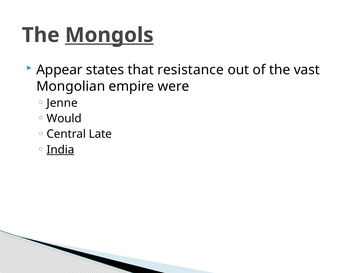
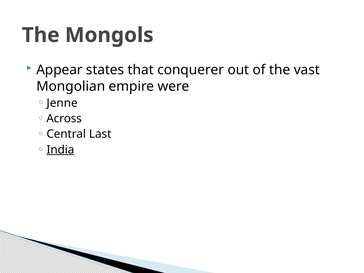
Mongols underline: present -> none (109, 35)
resistance: resistance -> conquerer (191, 70)
Would: Would -> Across (64, 119)
Late: Late -> Last (100, 134)
